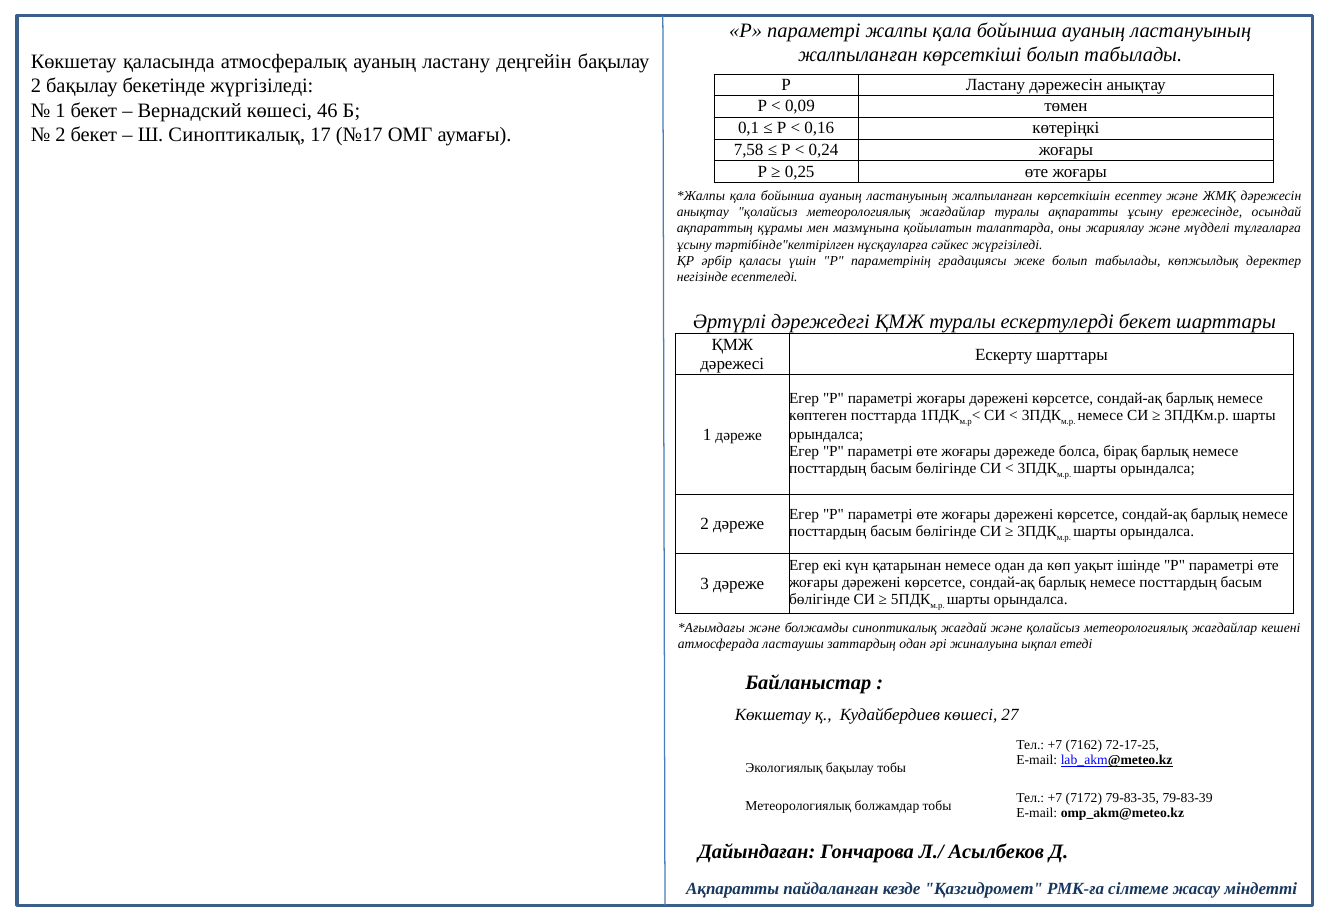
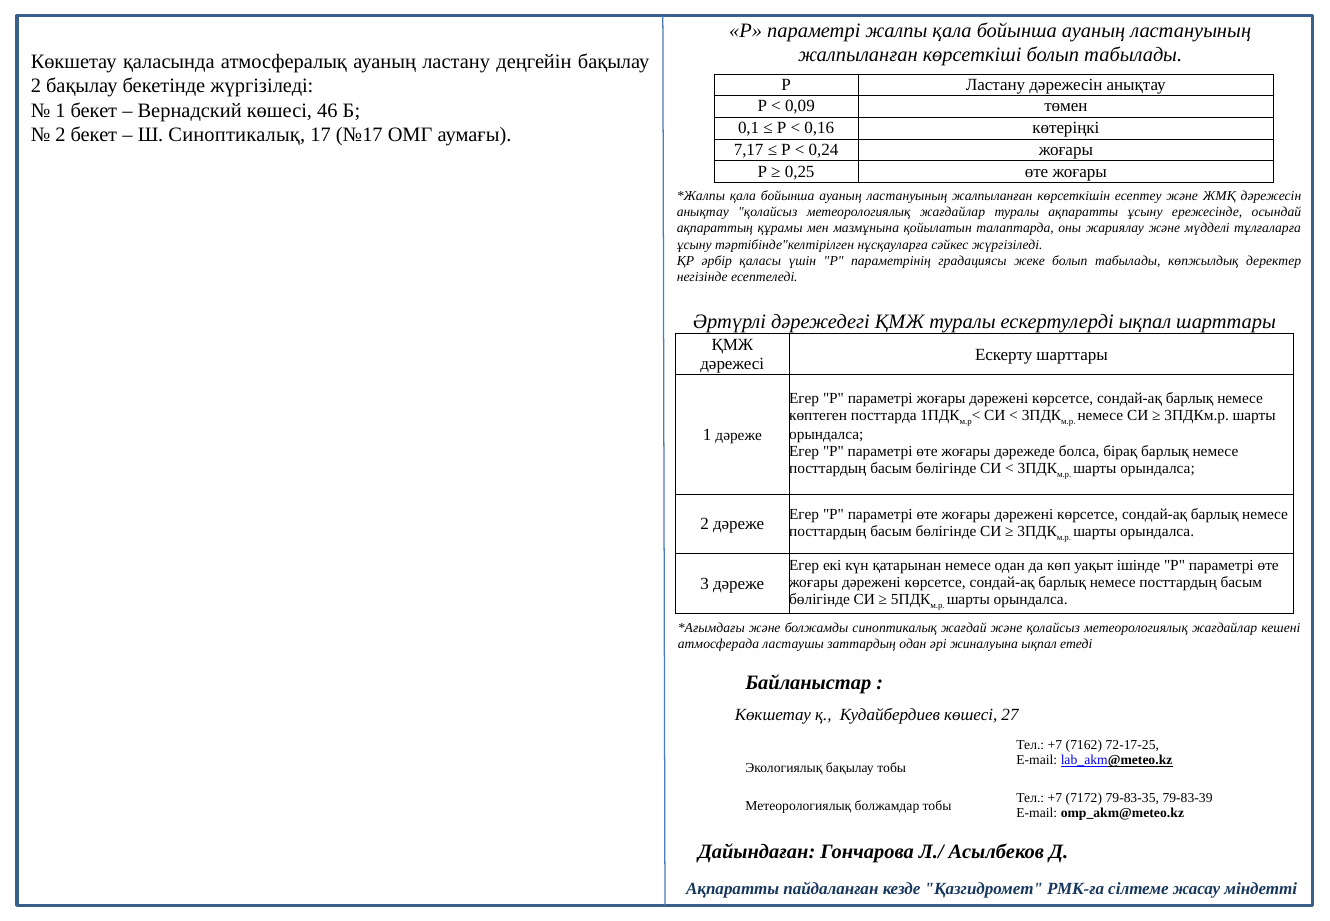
7,58: 7,58 -> 7,17 (749, 150)
ескертулерді бекет: бекет -> ықпал (1145, 321)
